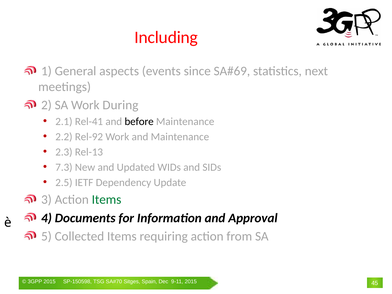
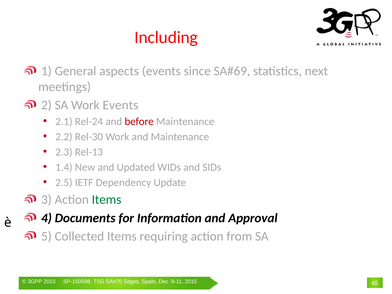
Work During: During -> Events (120, 105)
Rel-41: Rel-41 -> Rel-24 (89, 122)
before colour: black -> red (139, 122)
Rel-92: Rel-92 -> Rel-30 (89, 137)
7.3: 7.3 -> 1.4 (64, 167)
